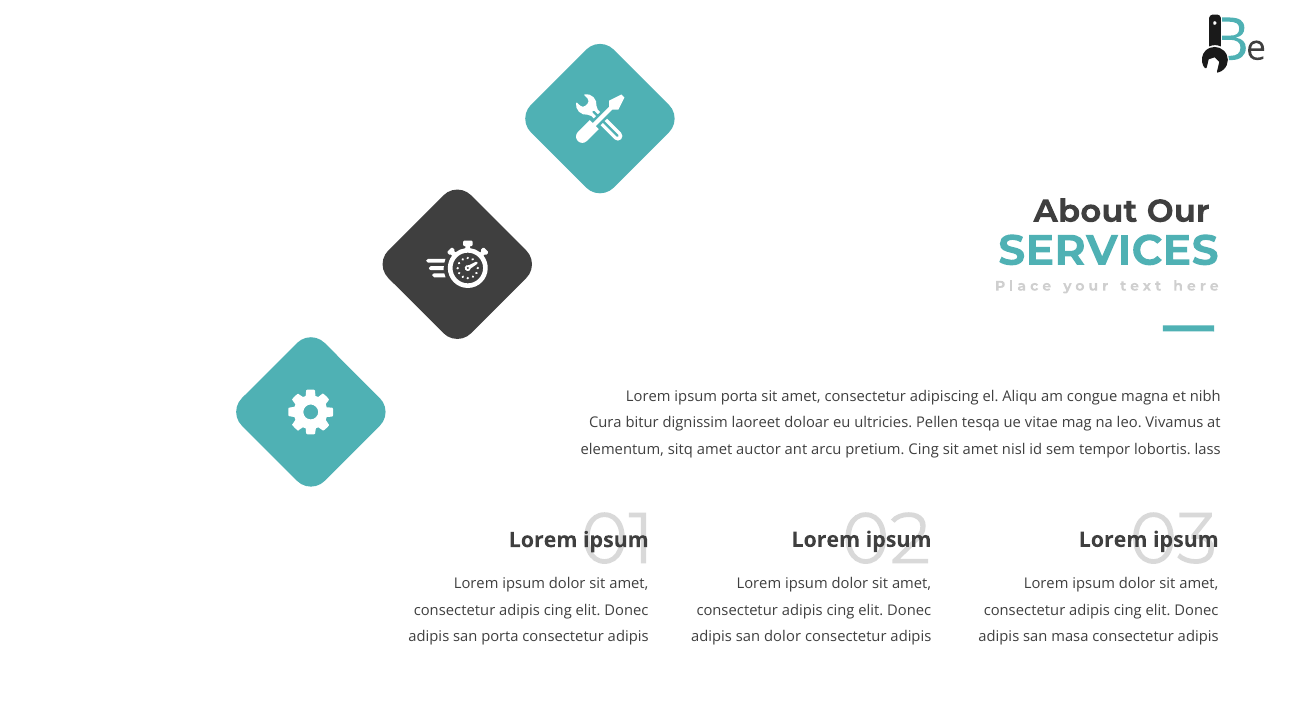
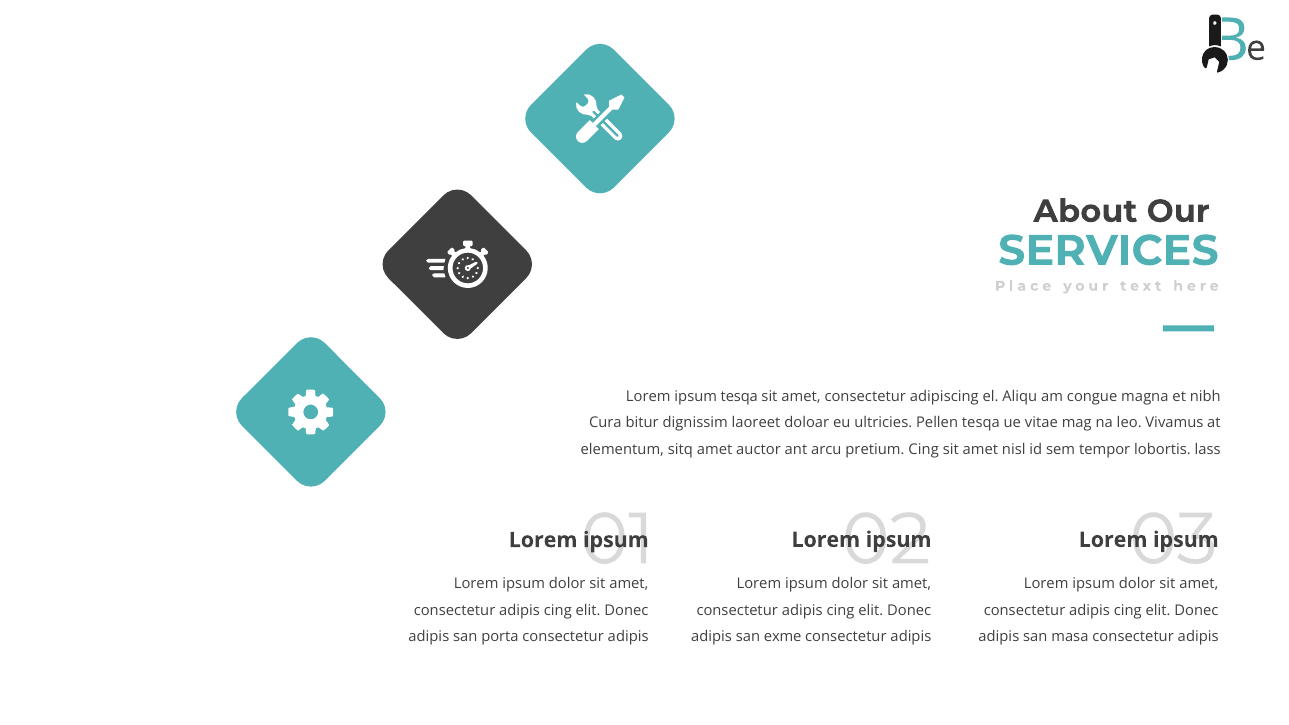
ipsum porta: porta -> tesqa (739, 396)
san dolor: dolor -> exme (783, 637)
